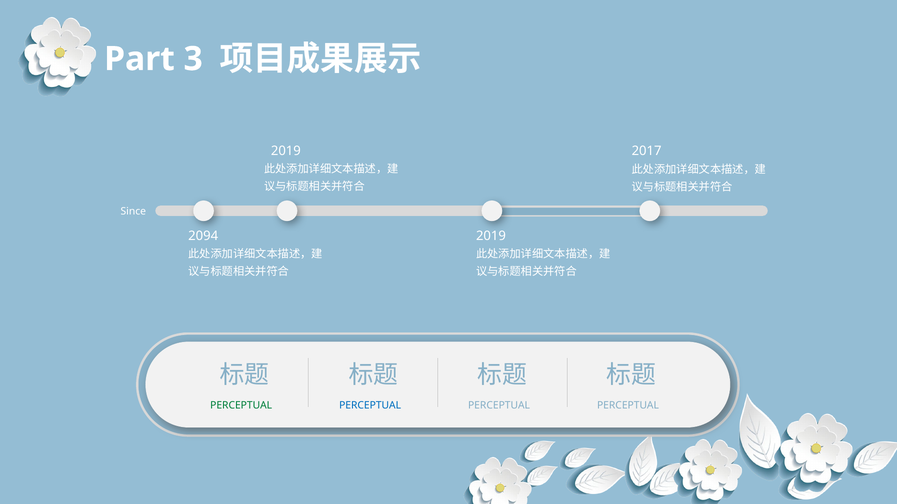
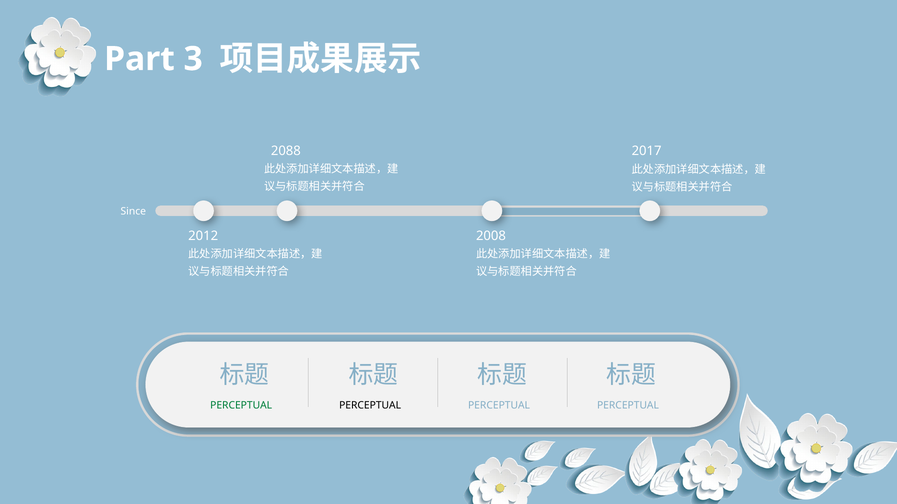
2019: 2019 -> 2088 (286, 151)
2094: 2094 -> 2012 (203, 236)
2019: 2019 -> 2008 (491, 236)
PERCEPTUAL colour: blue -> black (370, 406)
